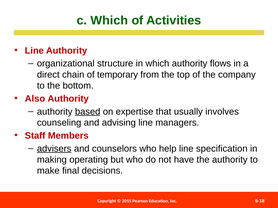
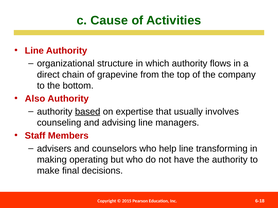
c Which: Which -> Cause (109, 21)
temporary: temporary -> grapevine (117, 75)
advisers underline: present -> none (54, 149)
specification: specification -> transforming (222, 149)
